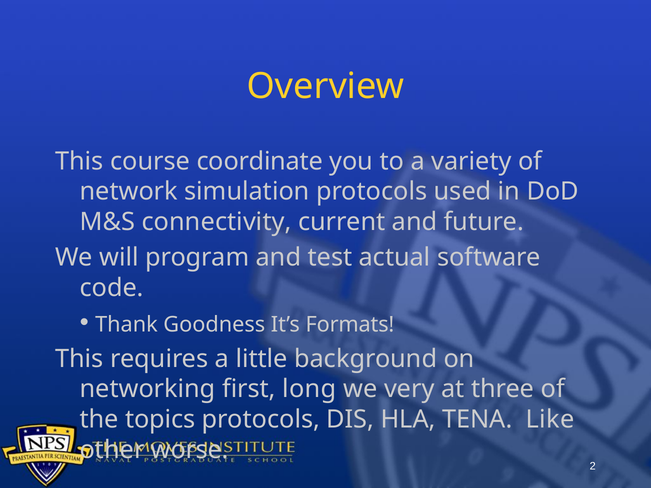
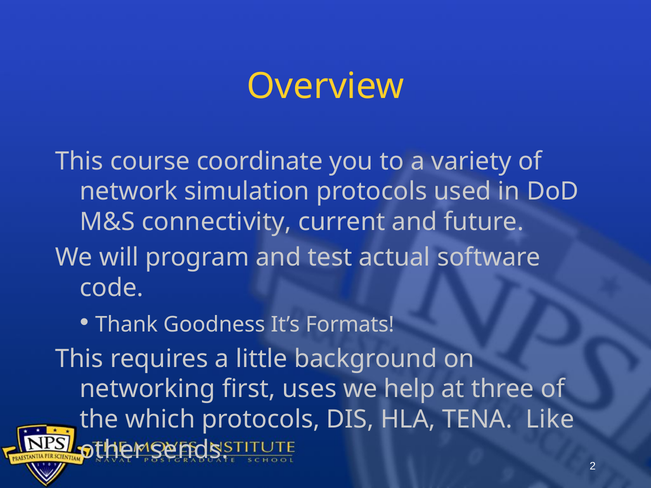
long: long -> uses (309, 389)
very: very -> help (410, 389)
topics: topics -> which (160, 420)
worse: worse -> sends (190, 450)
